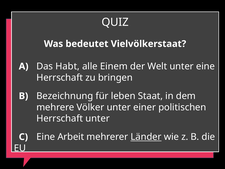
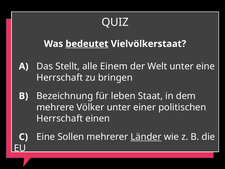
bedeutet underline: none -> present (87, 44)
Habt: Habt -> Stellt (68, 66)
Herrschaft unter: unter -> einen (98, 118)
Arbeit: Arbeit -> Sollen (71, 137)
